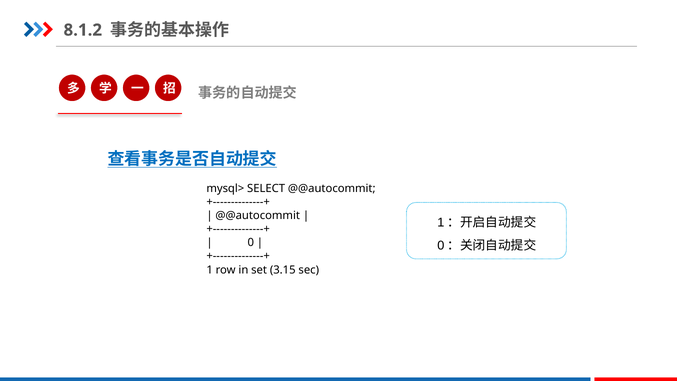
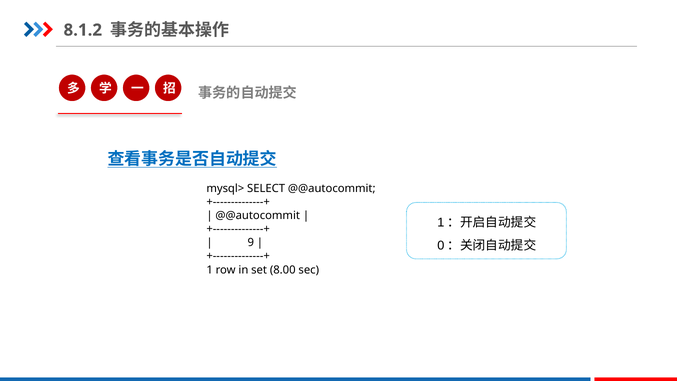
0: 0 -> 9 (251, 243)
3.15: 3.15 -> 8.00 (283, 270)
